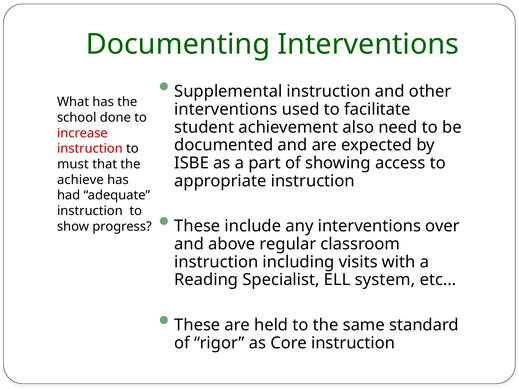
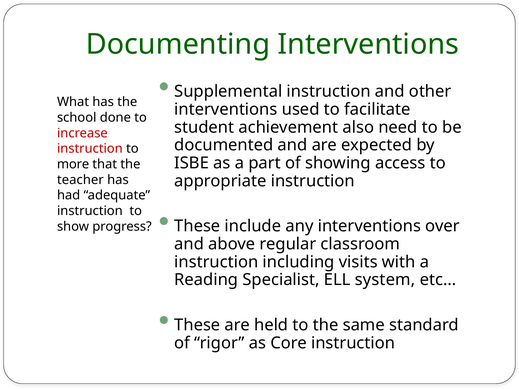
must: must -> more (73, 164)
achieve: achieve -> teacher (80, 180)
